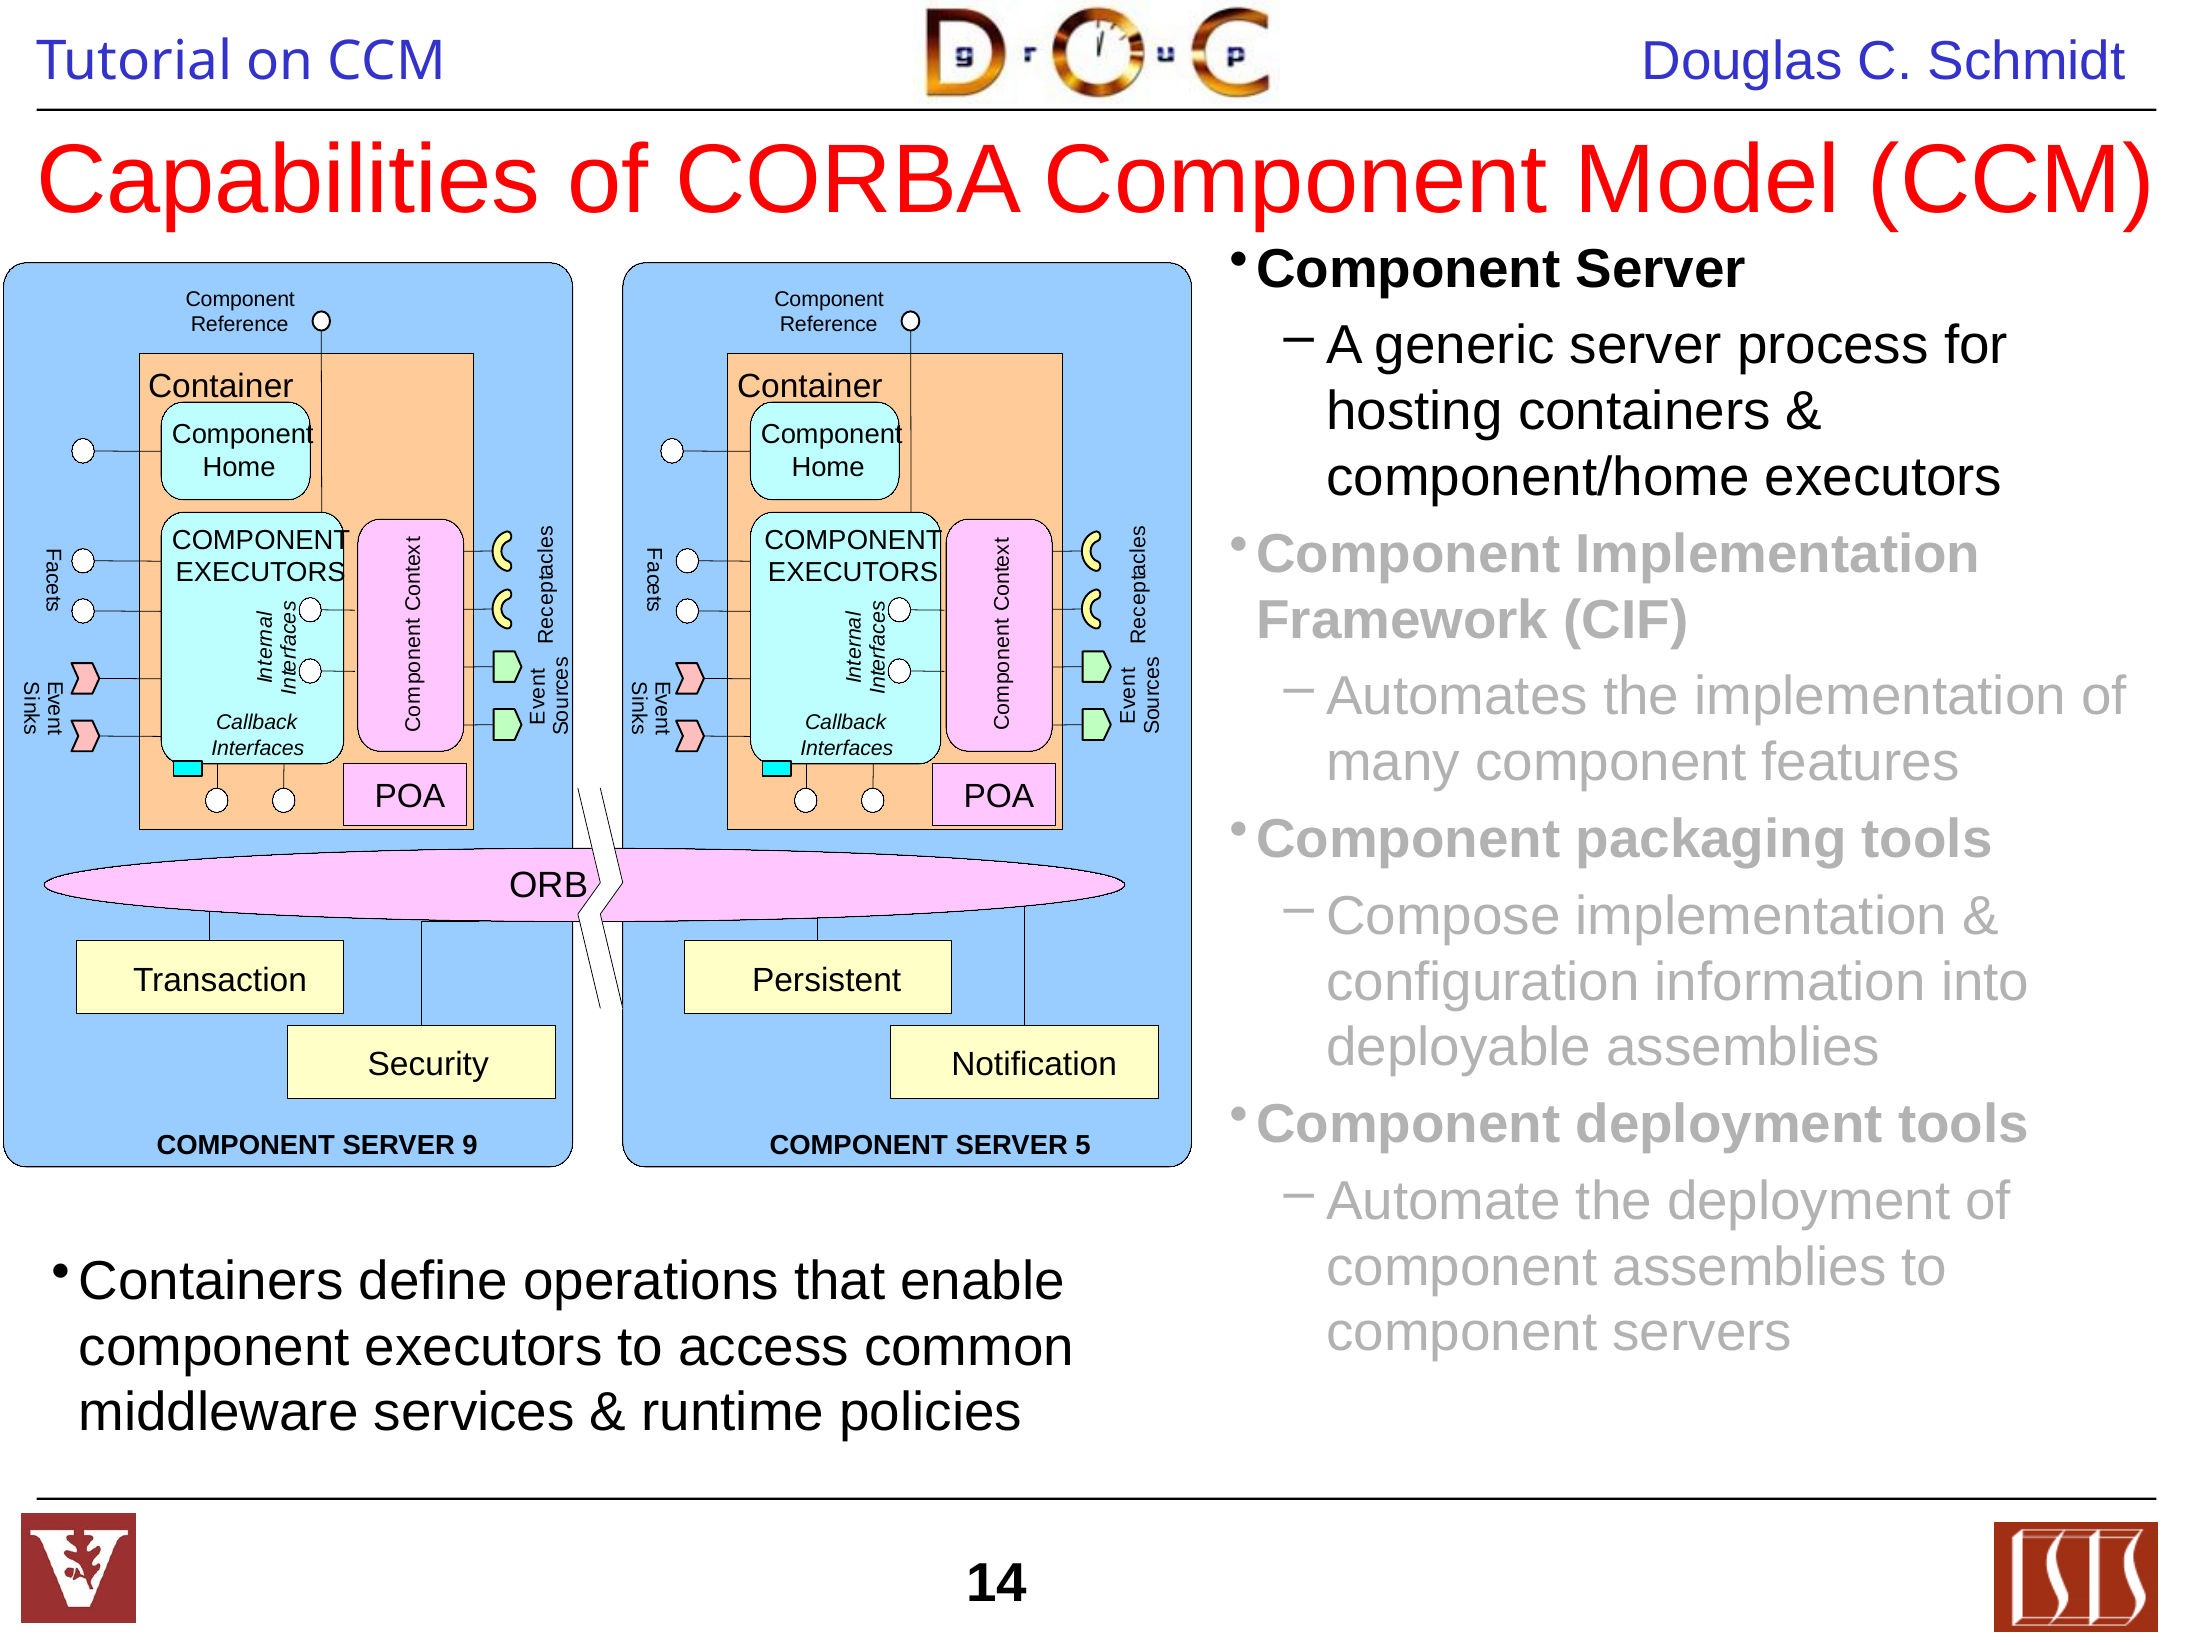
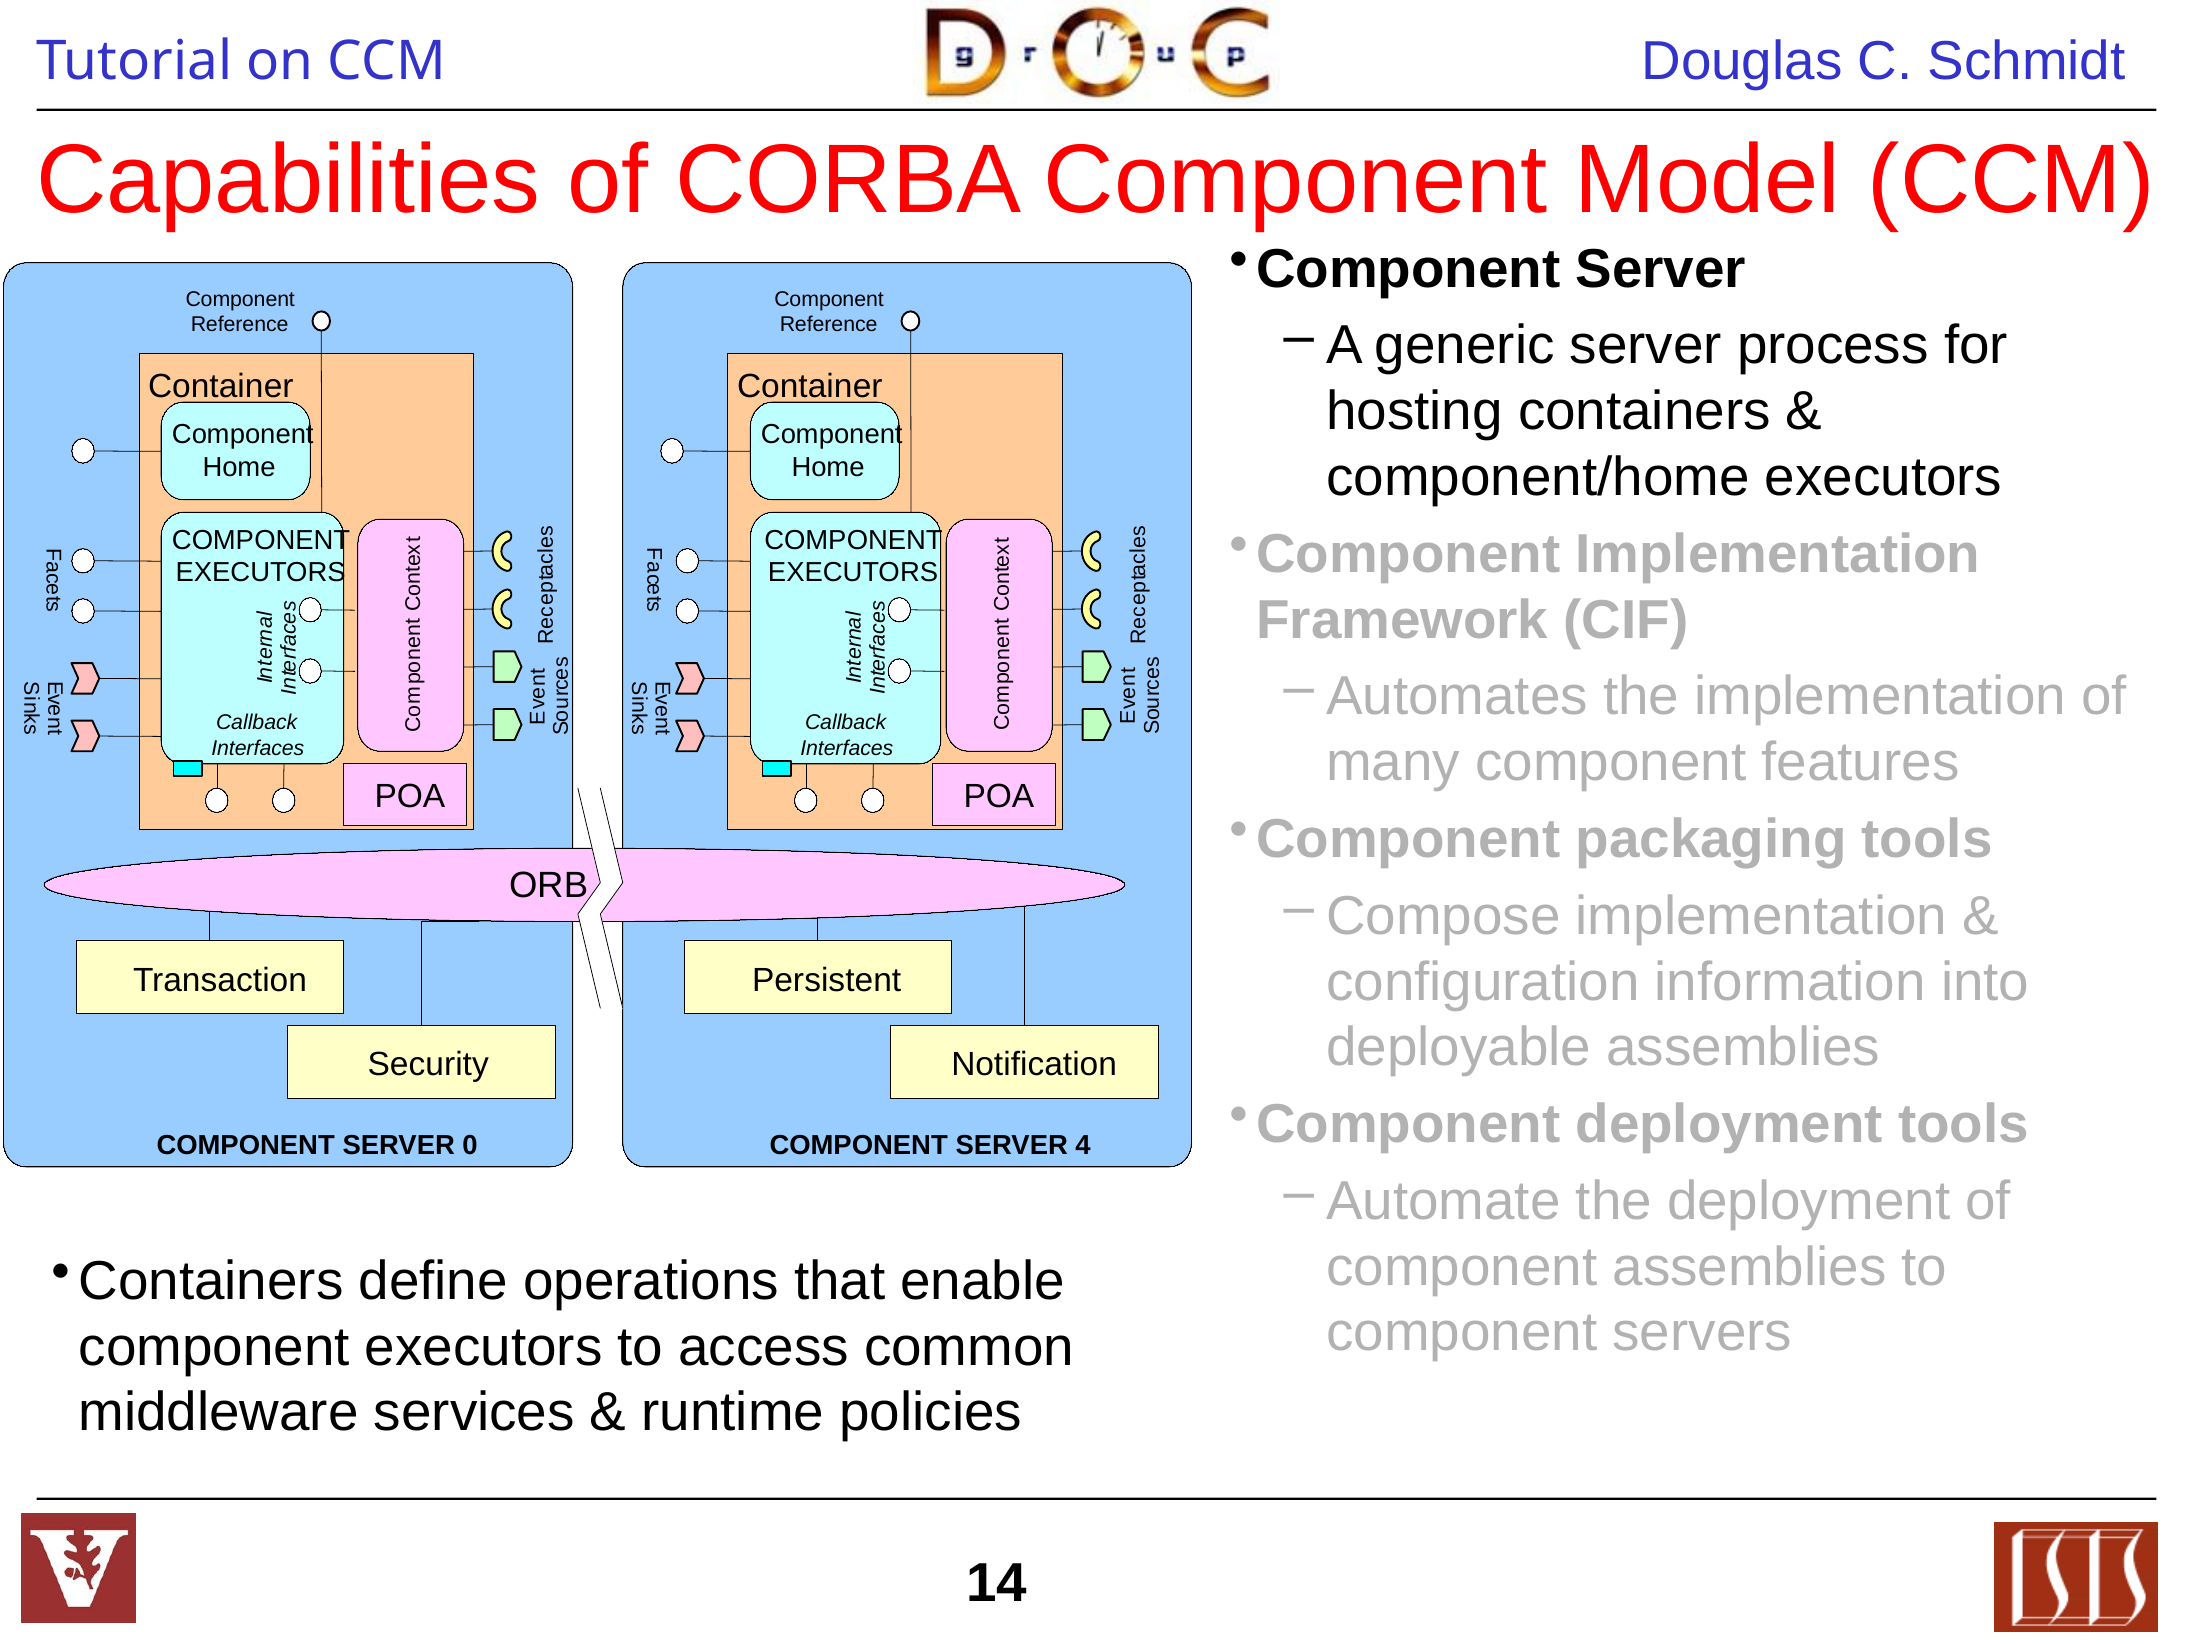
9: 9 -> 0 (470, 1145)
5: 5 -> 4 (1083, 1145)
